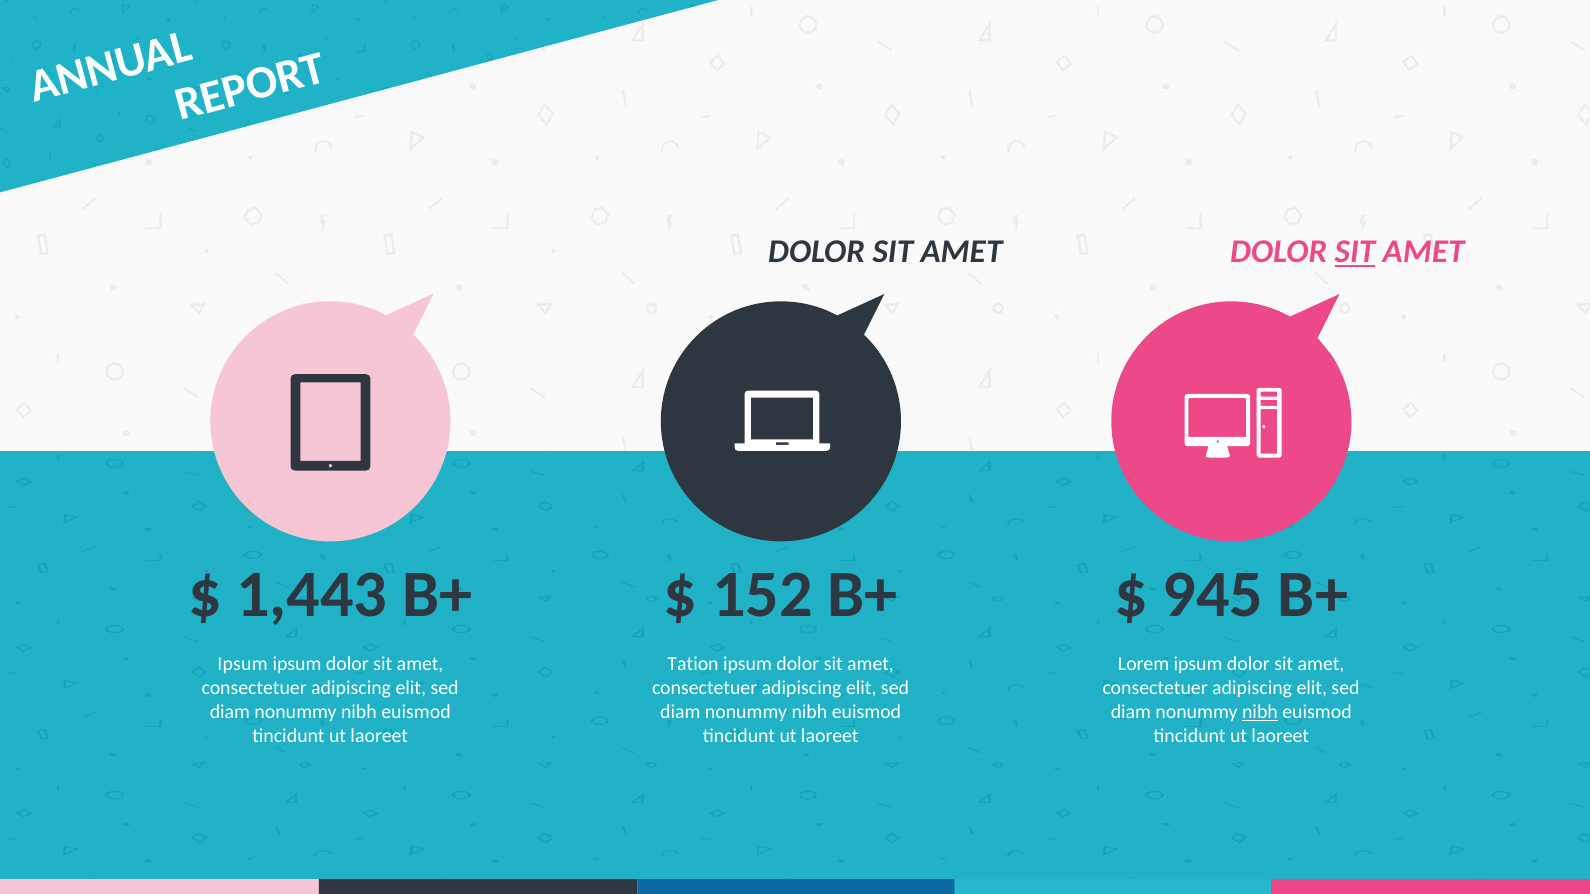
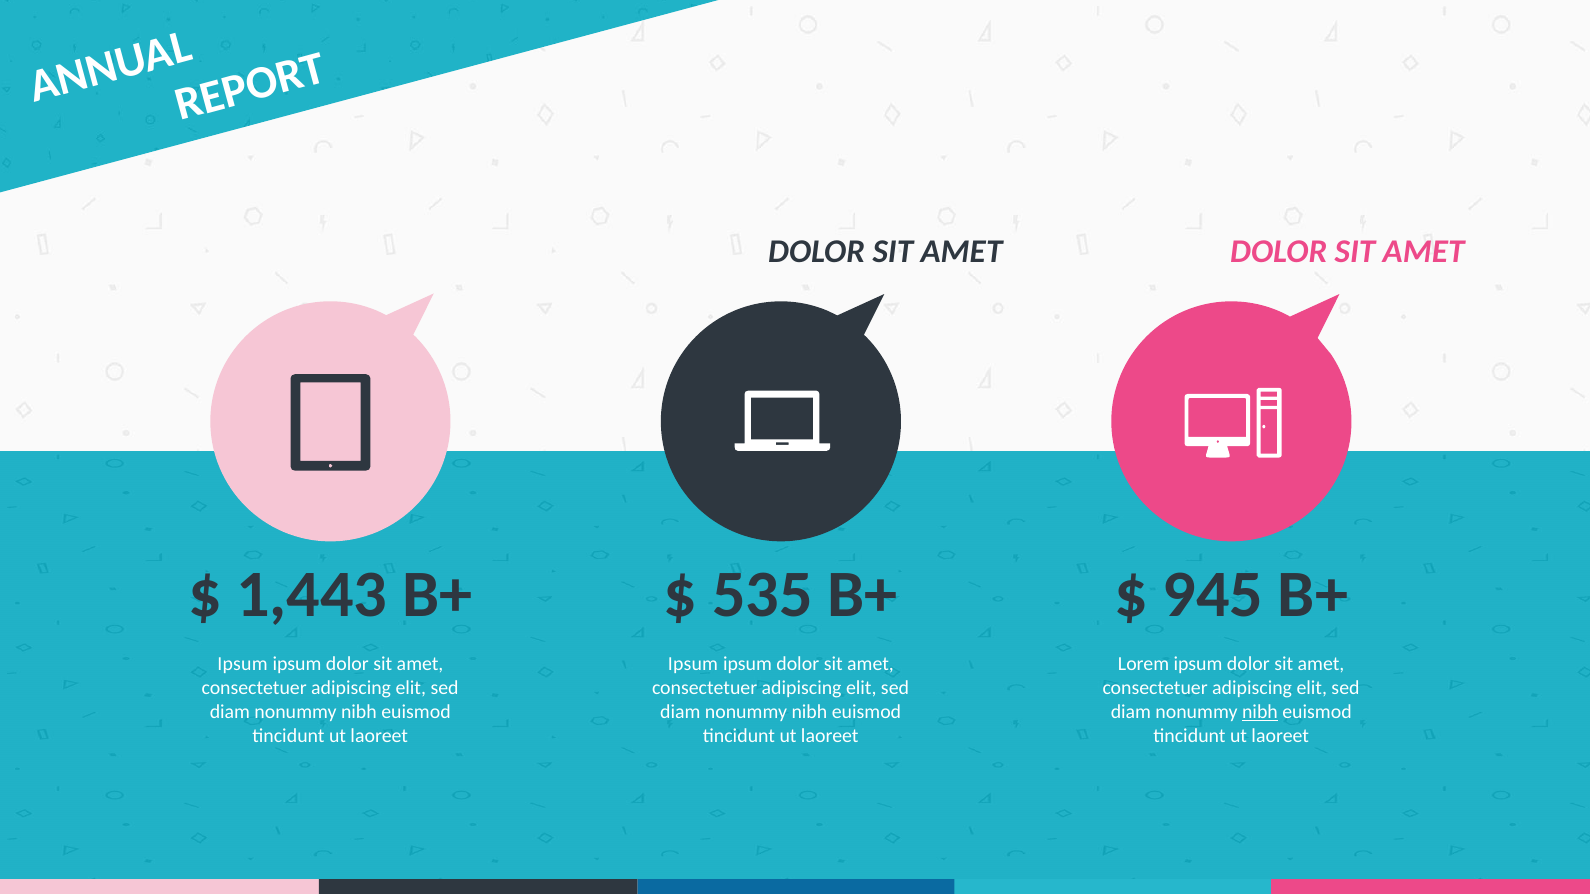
SIT underline: present -> none (1355, 251)
152: 152 -> 535 (762, 595)
Tation: Tation -> Ipsum (693, 664)
